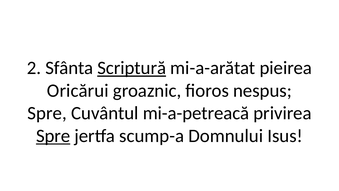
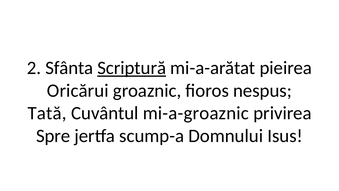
Spre: Spre -> Tată (47, 113)
mi-a-petreacă: mi-a-petreacă -> mi-a-groaznic (196, 113)
Spre underline: present -> none (53, 136)
